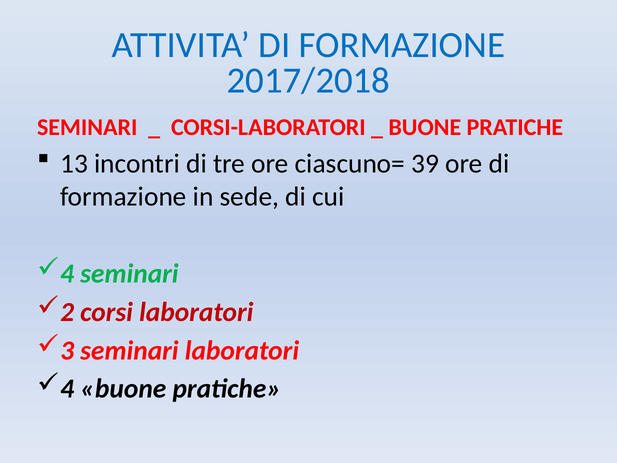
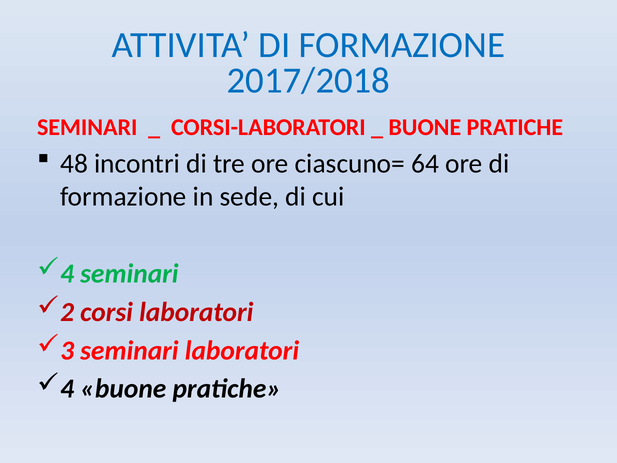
13: 13 -> 48 (74, 164)
39: 39 -> 64 (425, 164)
